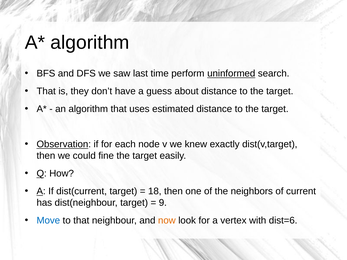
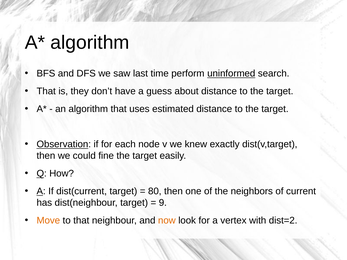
18: 18 -> 80 (155, 191)
Move colour: blue -> orange (48, 221)
dist=6: dist=6 -> dist=2 (283, 221)
